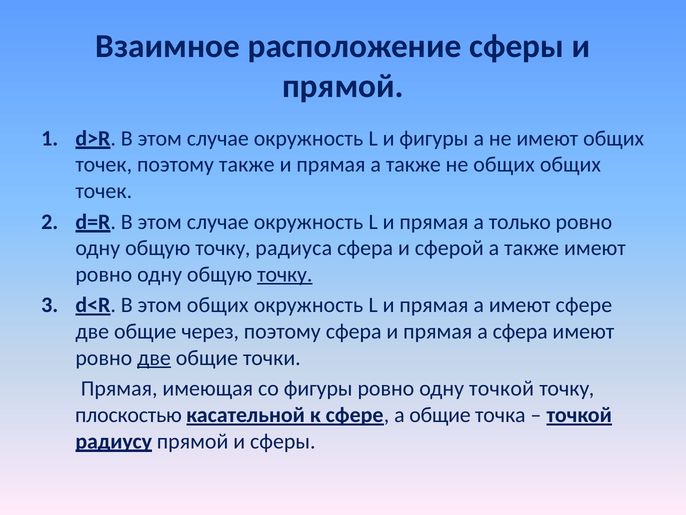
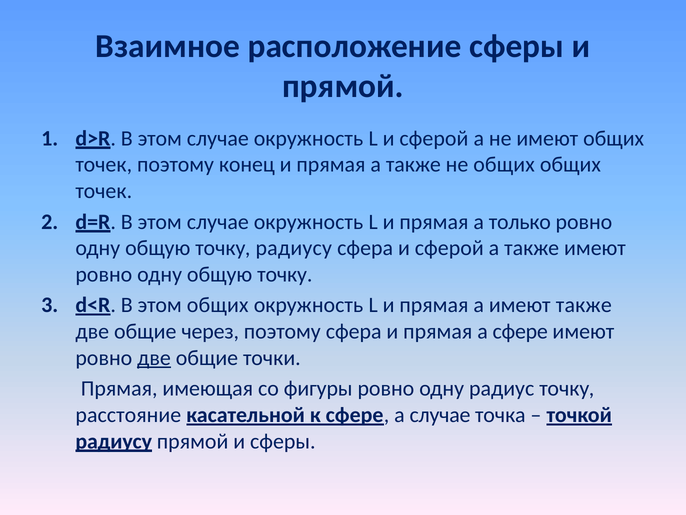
L и фигуры: фигуры -> сферой (434, 138)
поэтому также: также -> конец (247, 164)
точку радиуса: радиуса -> радиусу (294, 248)
точку underline: present -> none (285, 274)
имеют сфере: сфере -> также (584, 305)
а сфера: сфера -> сфере (520, 331)
одну точкой: точкой -> радиус (502, 388)
плоскостью: плоскостью -> расстояние (128, 415)
а общие: общие -> случае (440, 415)
